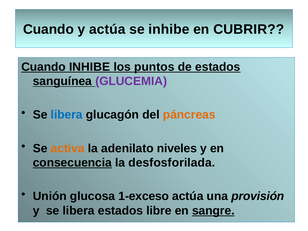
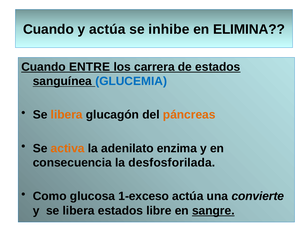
CUBRIR: CUBRIR -> ELIMINA (249, 29)
Cuando INHIBE: INHIBE -> ENTRE (90, 67)
puntos: puntos -> carrera (154, 67)
GLUCEMIA colour: purple -> blue (131, 81)
libera colour: blue -> orange (67, 115)
niveles: niveles -> enzima (177, 148)
consecuencia underline: present -> none (72, 163)
Unión: Unión -> Como (50, 196)
provisión: provisión -> convierte (258, 196)
